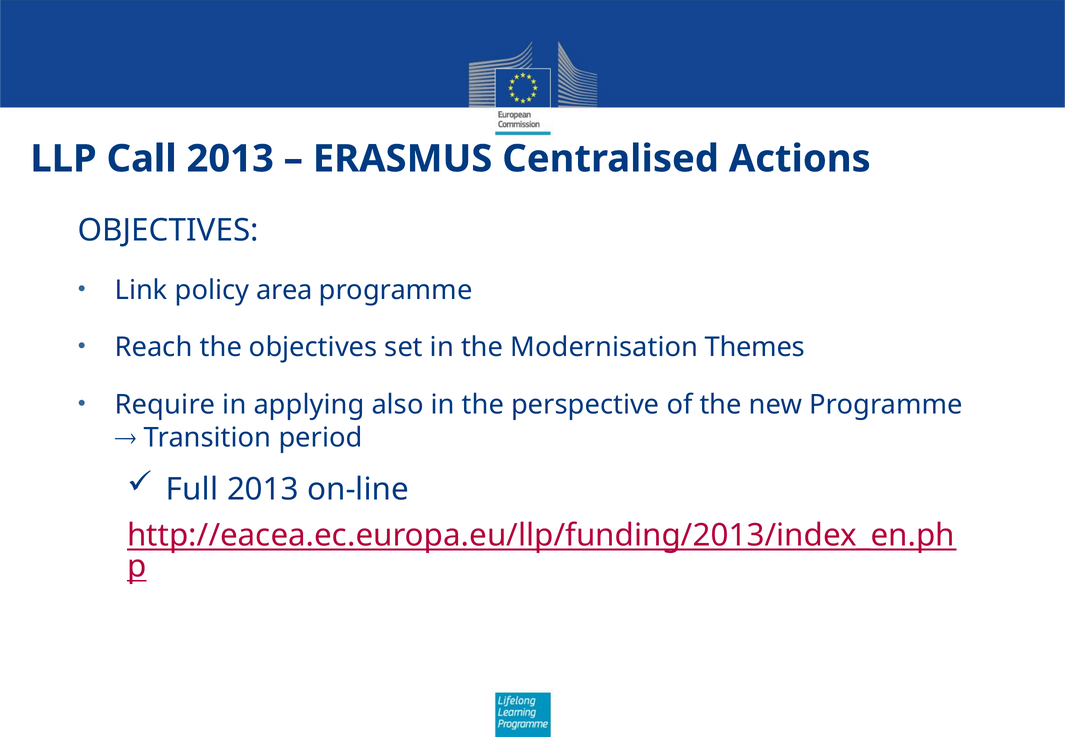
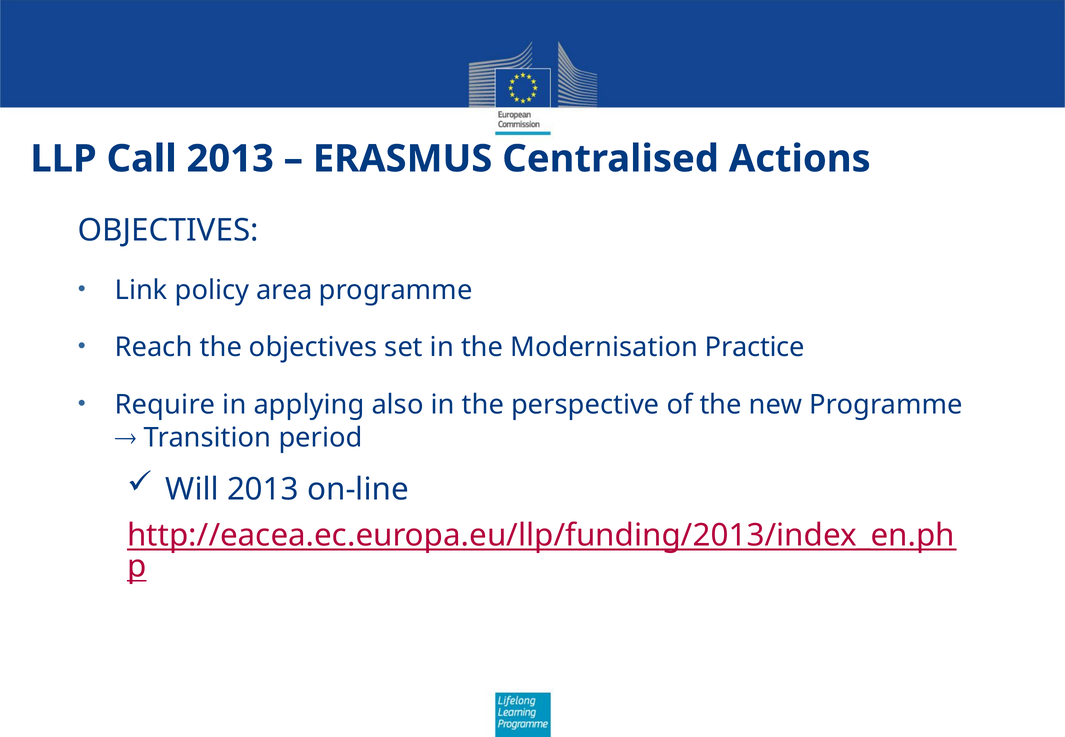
Themes: Themes -> Practice (755, 348)
Full: Full -> Will (192, 490)
